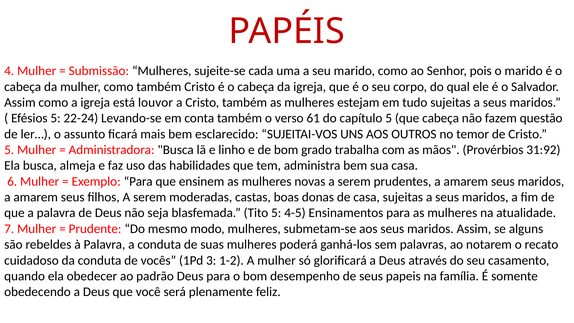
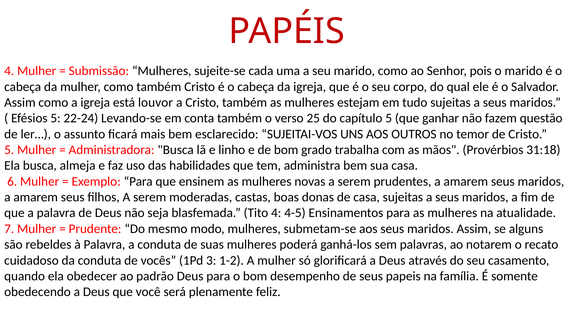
61: 61 -> 25 (313, 118)
que cabeça: cabeça -> ganhar (441, 118)
31:92: 31:92 -> 31:18 (543, 150)
Tito 5: 5 -> 4 (276, 213)
